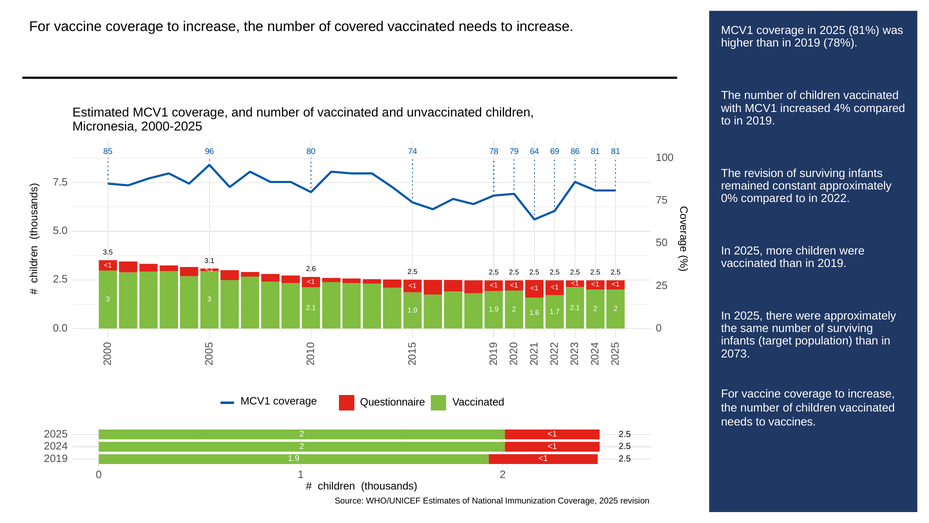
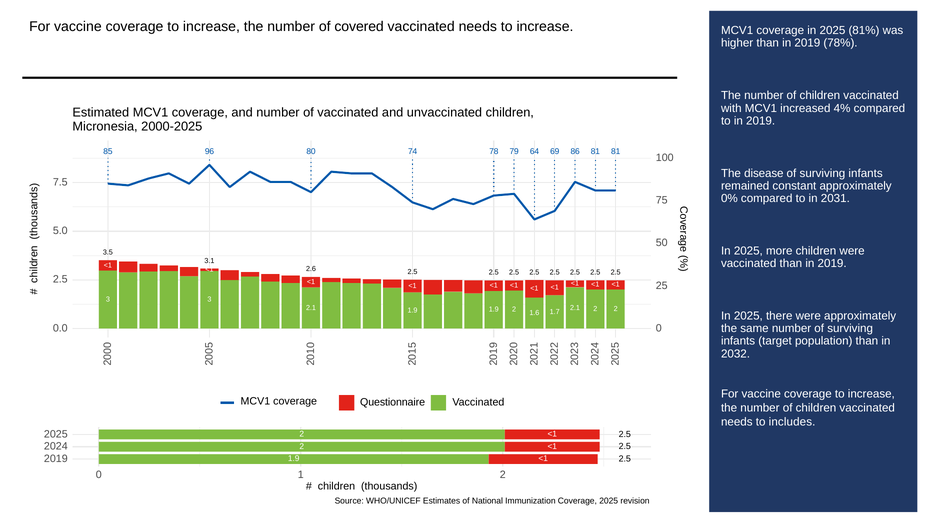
The revision: revision -> disease (764, 173)
2022: 2022 -> 2031 (835, 198)
2073: 2073 -> 2032 (736, 353)
vaccines: vaccines -> includes (792, 422)
